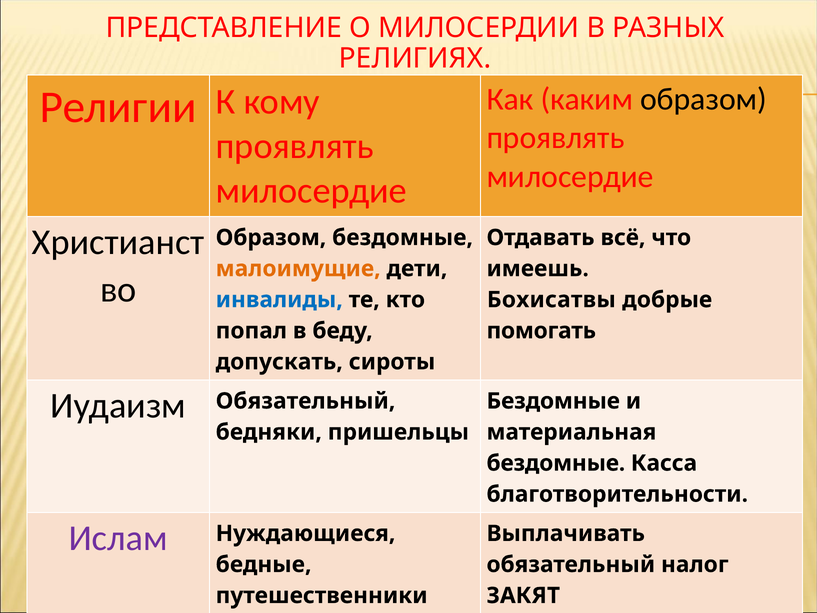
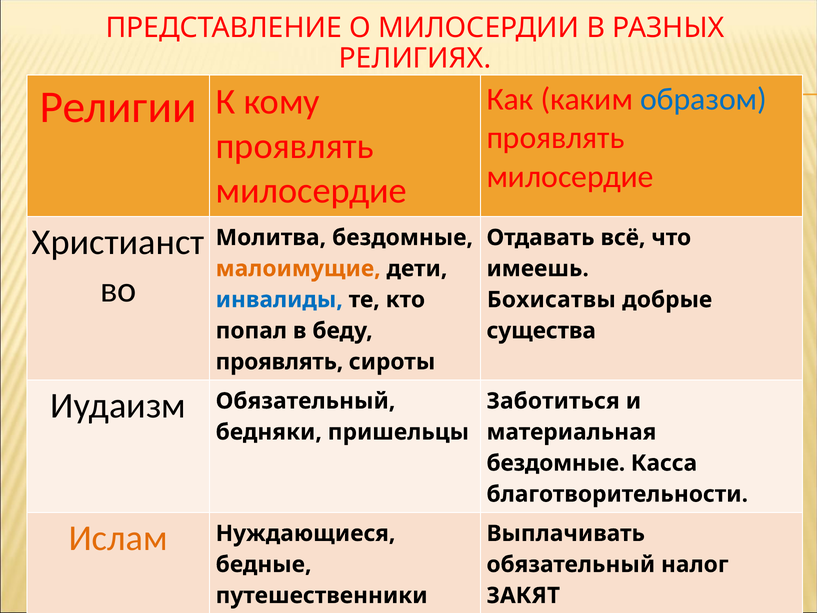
образом colour: black -> blue (704, 99)
Образом: Образом -> Молитва (271, 238)
помогать: помогать -> существа (541, 331)
допускать: допускать -> проявлять (279, 362)
Бездомные: Бездомные -> Заботиться (553, 401)
Ислам colour: purple -> orange (118, 538)
